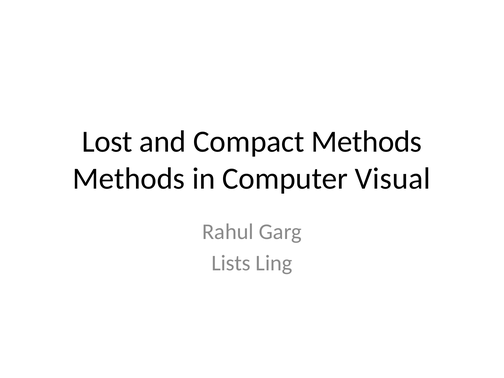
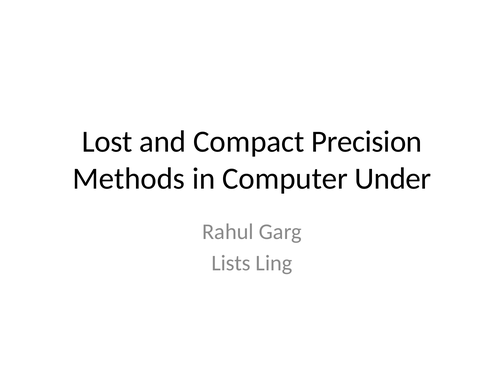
Compact Methods: Methods -> Precision (367, 142)
Visual: Visual -> Under (393, 179)
